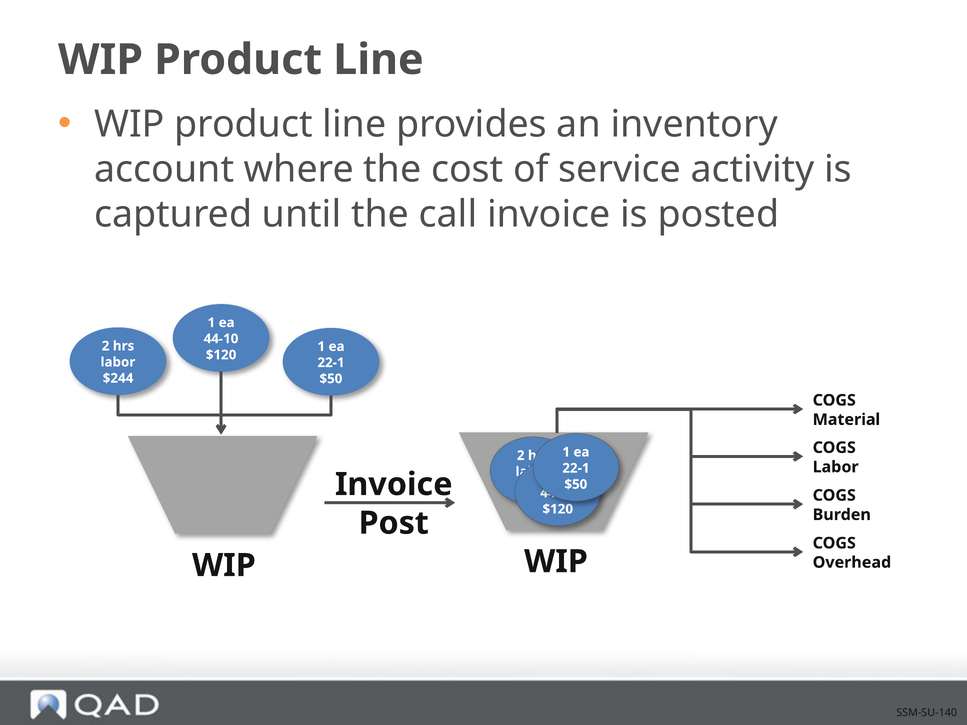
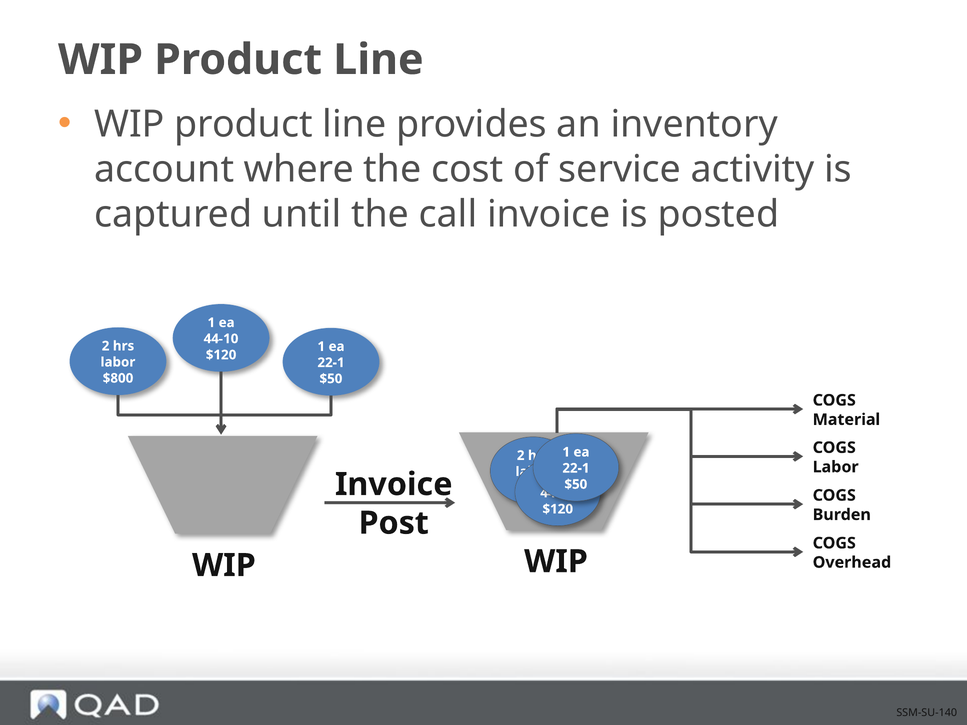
$244: $244 -> $800 (118, 378)
